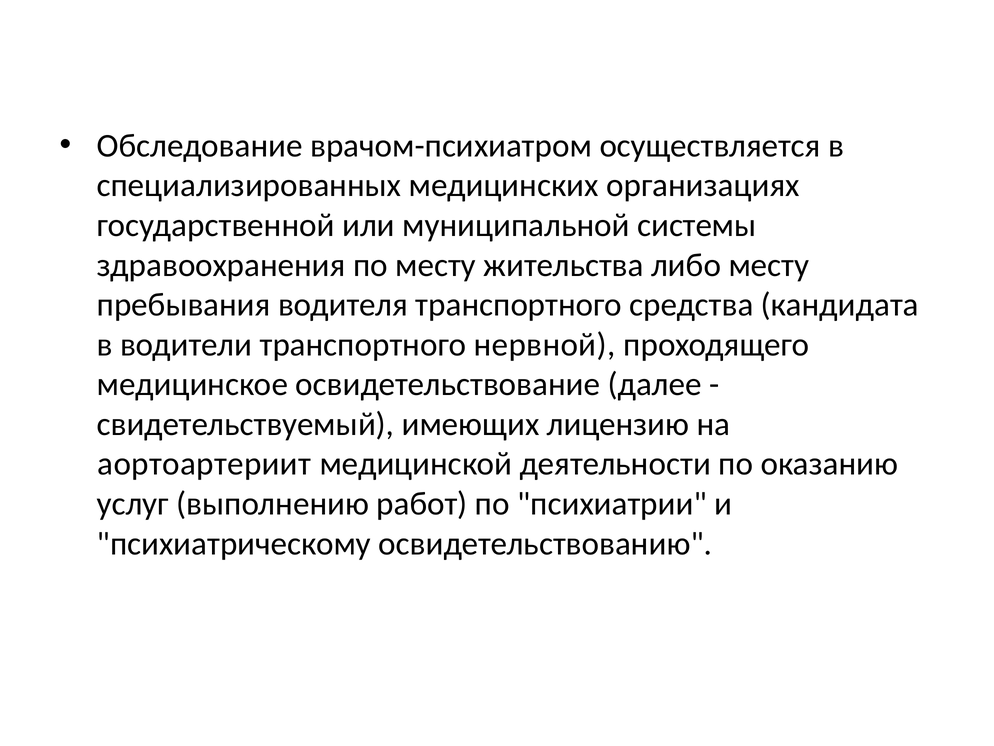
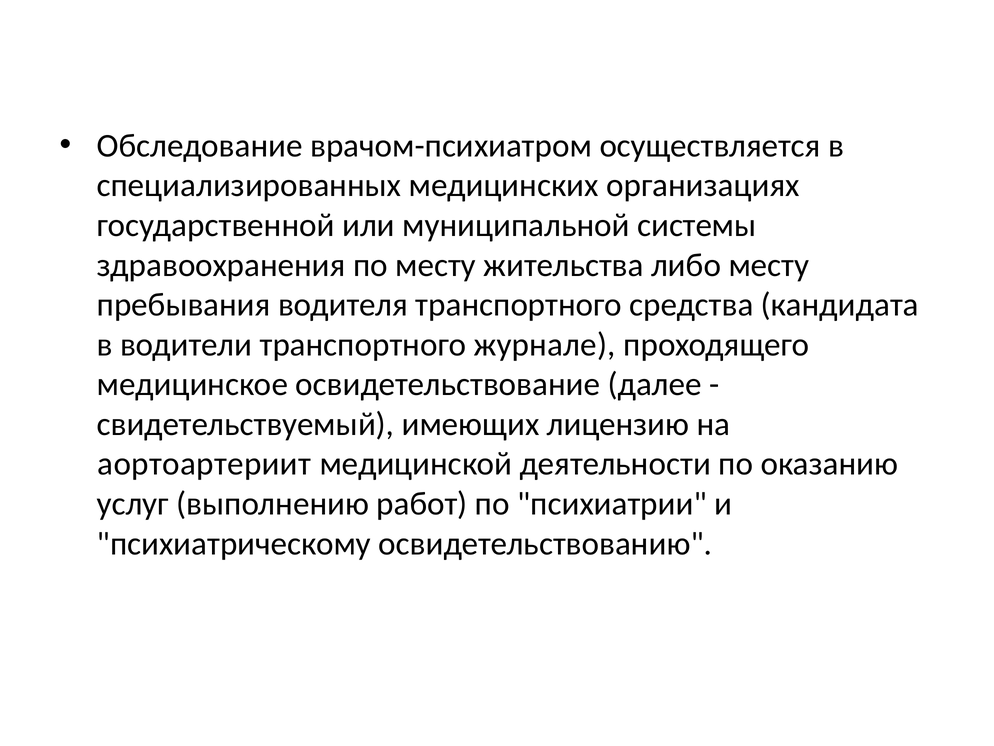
нервной: нервной -> журнале (545, 344)
